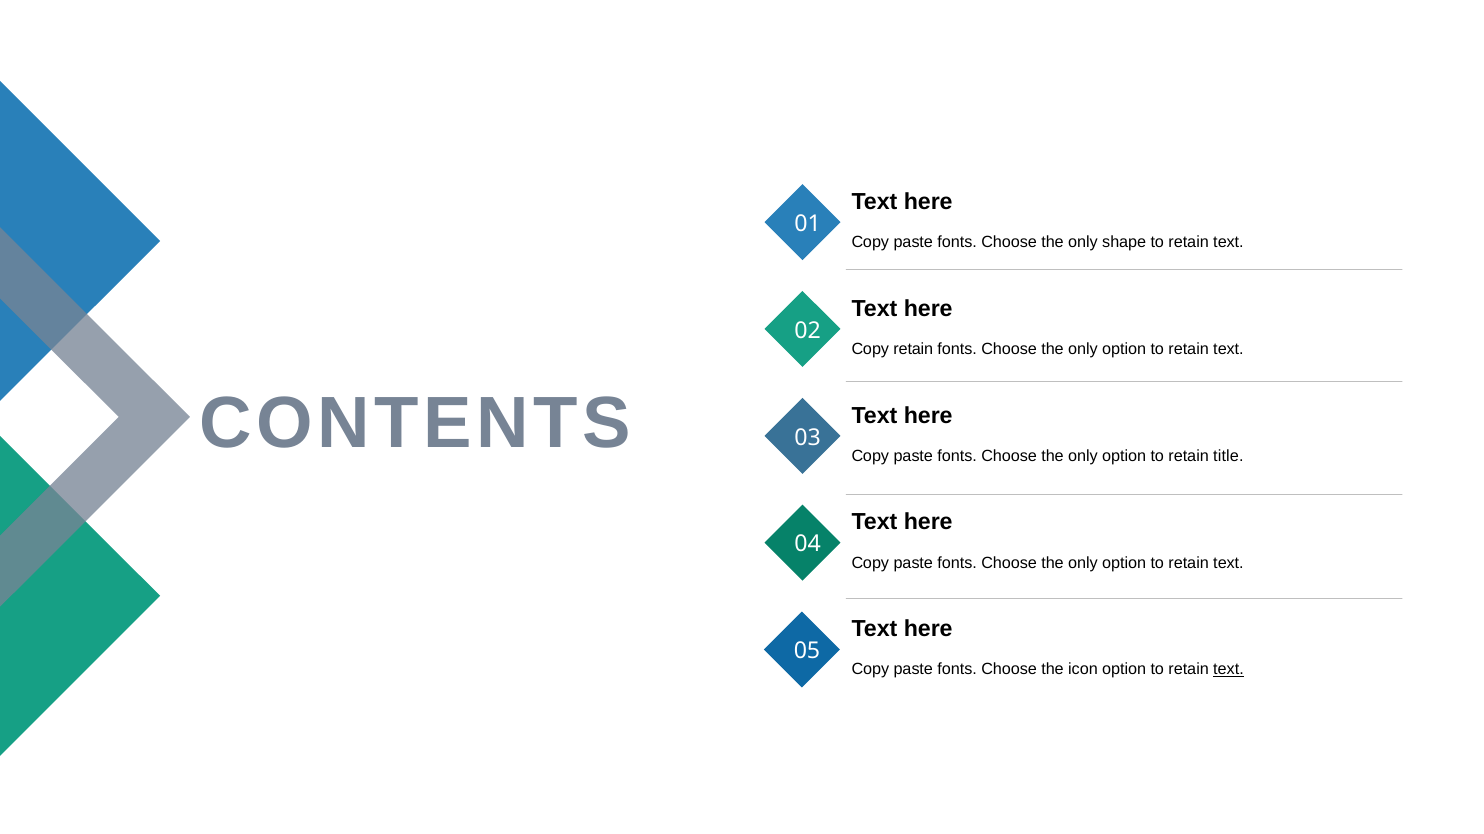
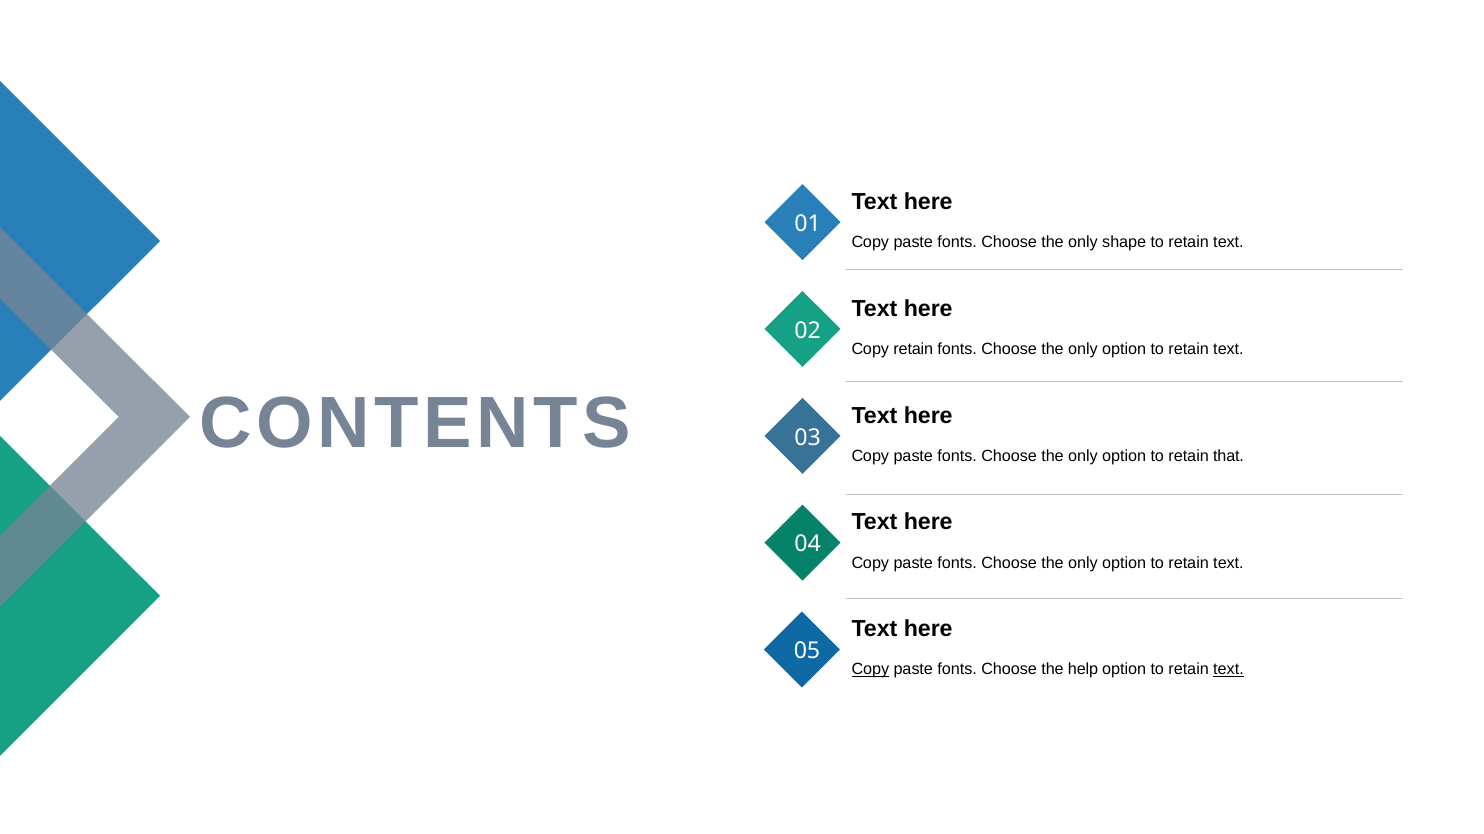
title: title -> that (1229, 456)
Copy underline: none -> present (870, 670)
icon: icon -> help (1083, 670)
